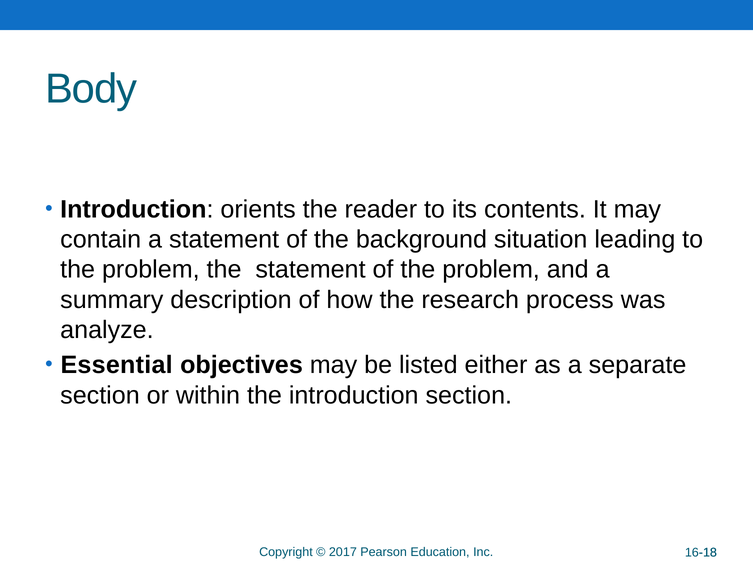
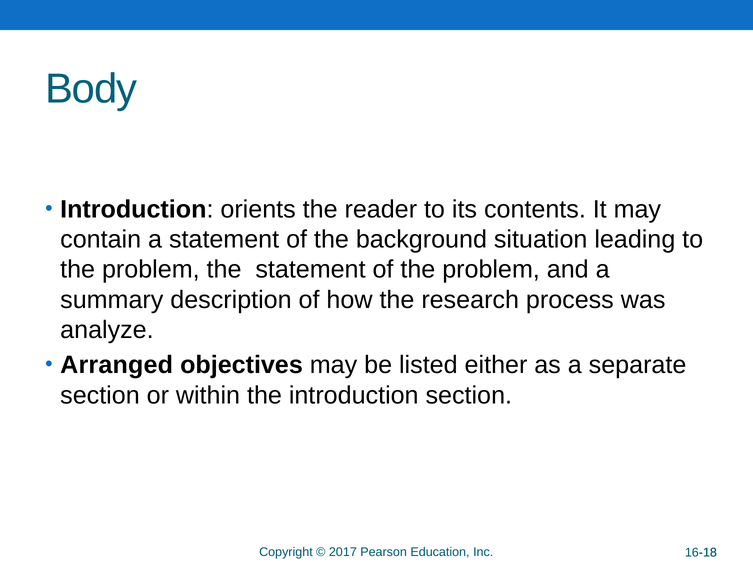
Essential: Essential -> Arranged (117, 365)
